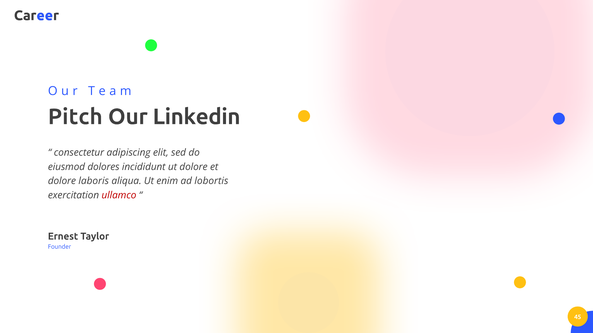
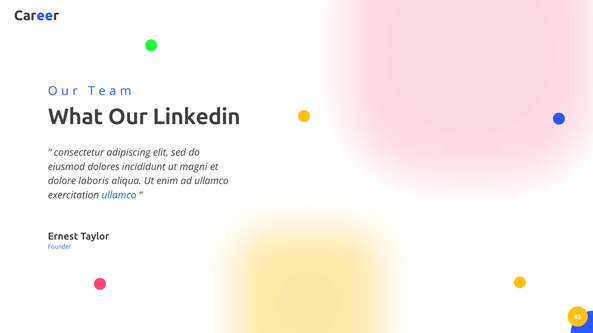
Pitch: Pitch -> What (75, 117)
ut dolore: dolore -> magni (193, 167)
ad lobortis: lobortis -> ullamco (211, 181)
ullamco colour: red -> blue (119, 196)
